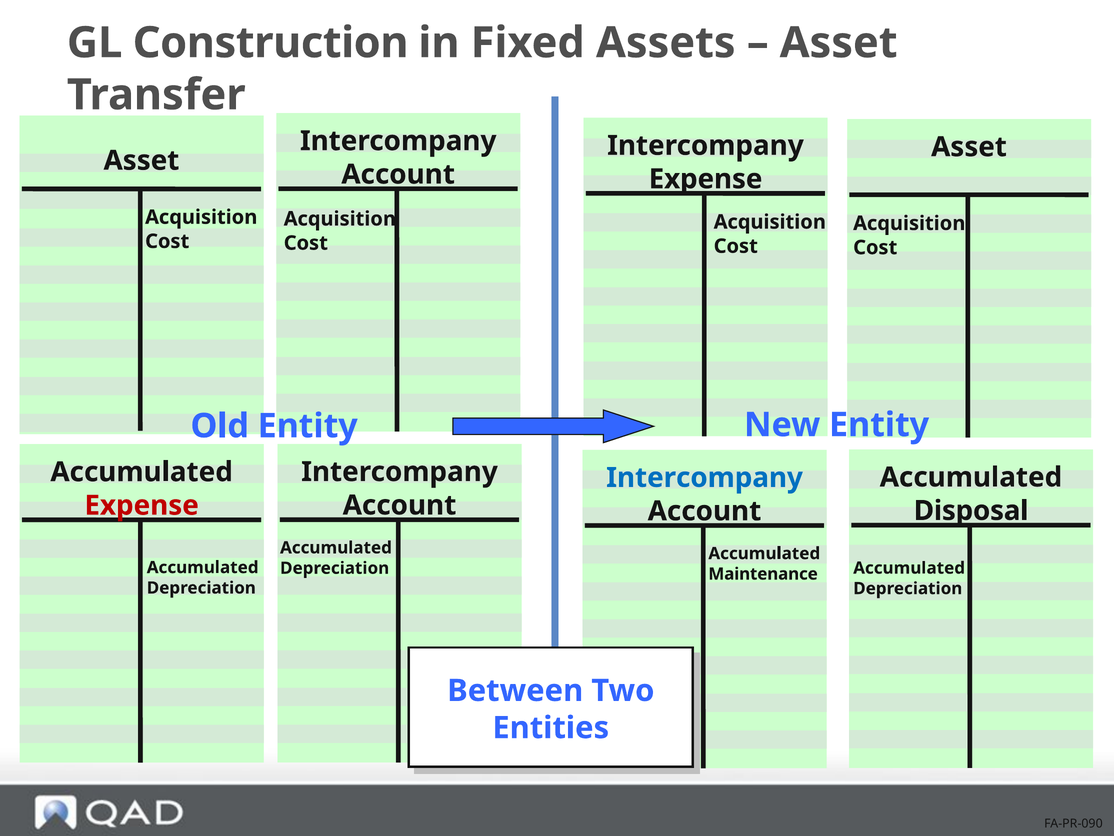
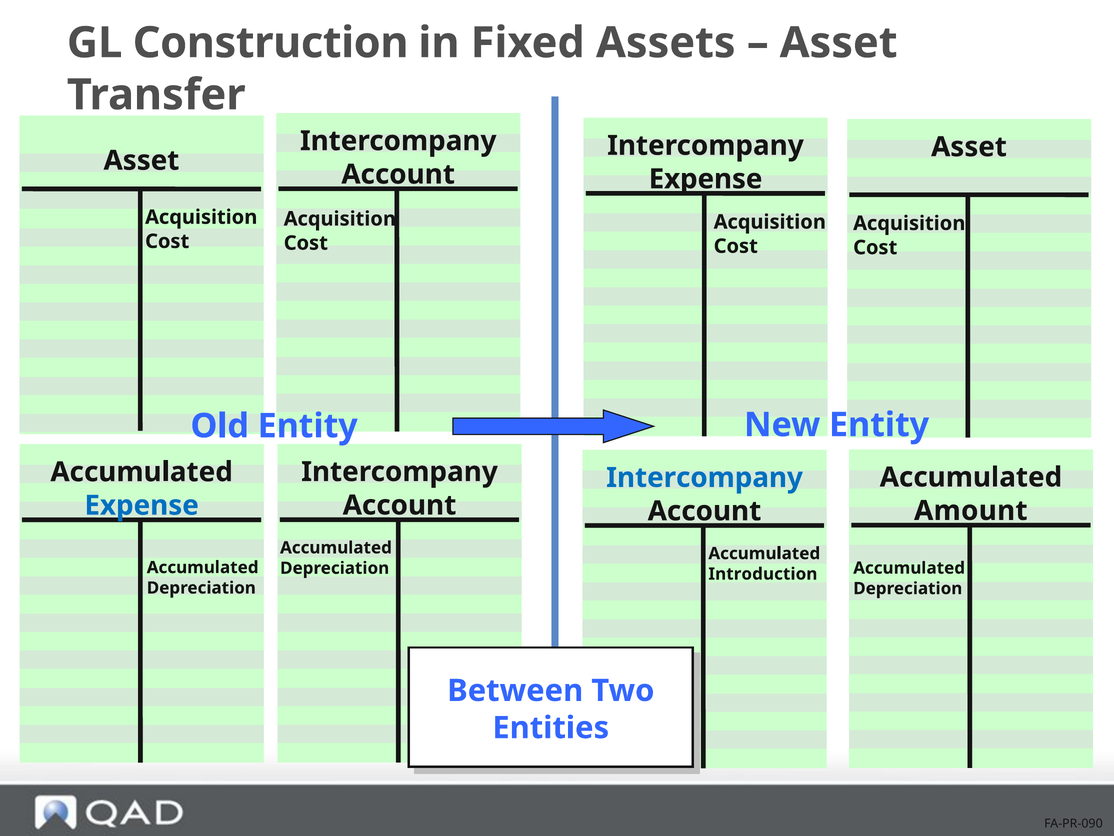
Expense colour: red -> blue (142, 505)
Disposal: Disposal -> Amount (971, 510)
Maintenance: Maintenance -> Introduction (763, 574)
